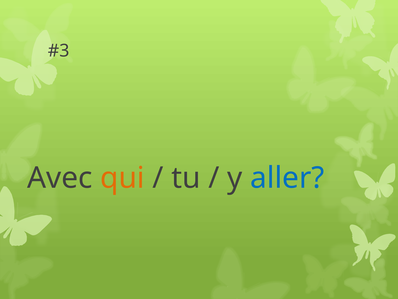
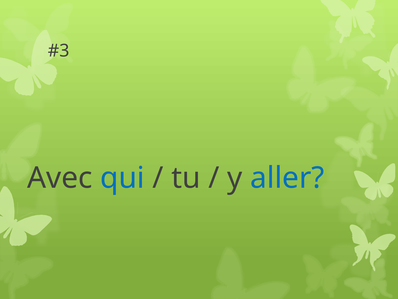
qui colour: orange -> blue (122, 178)
